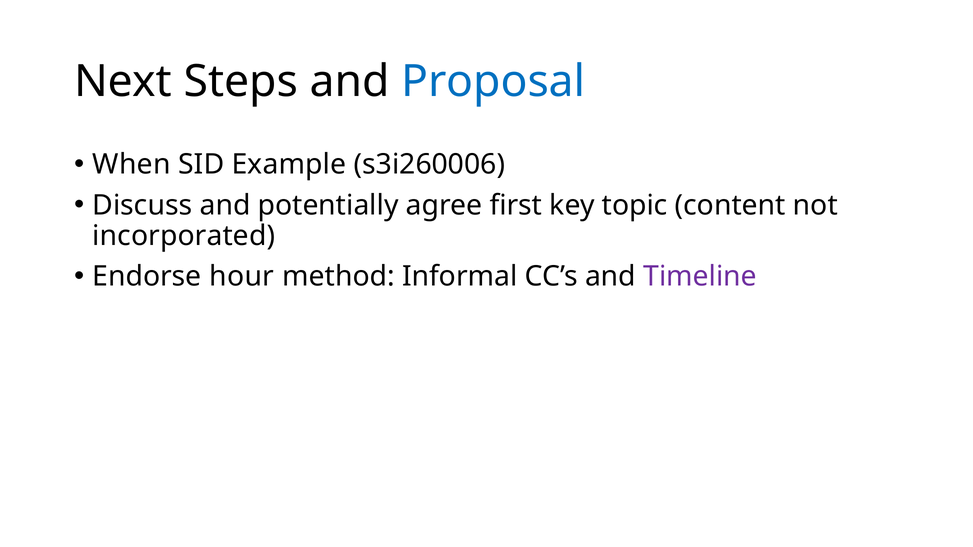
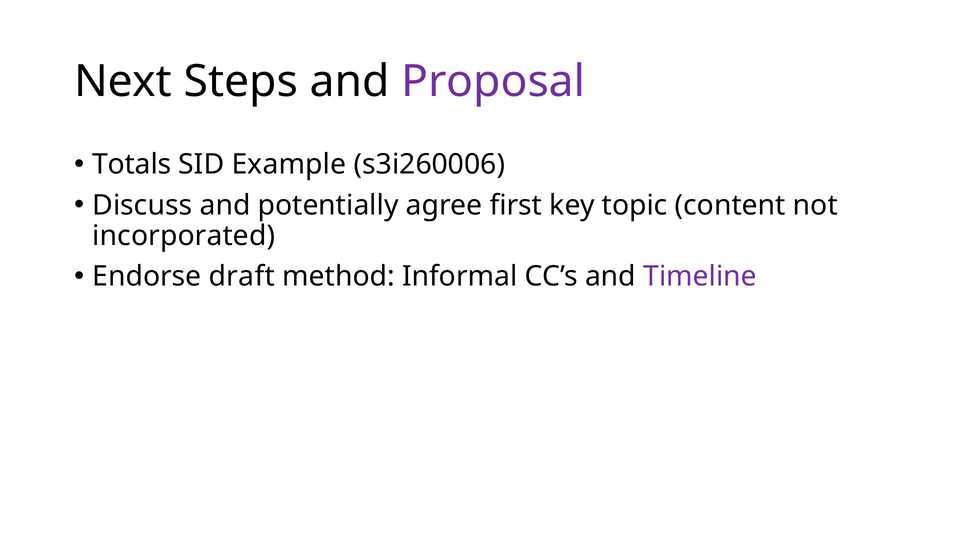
Proposal colour: blue -> purple (493, 82)
When: When -> Totals (132, 165)
hour: hour -> draft (242, 277)
